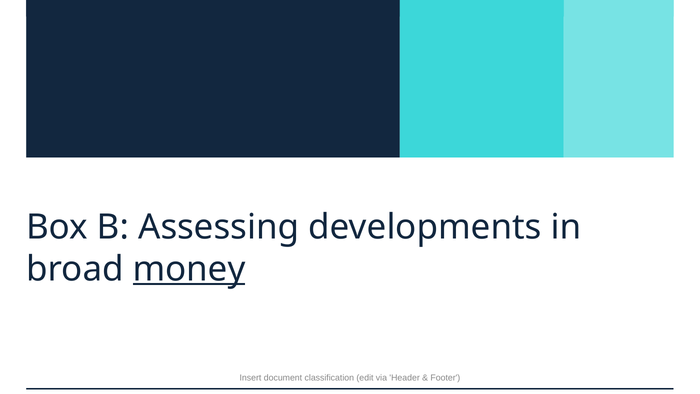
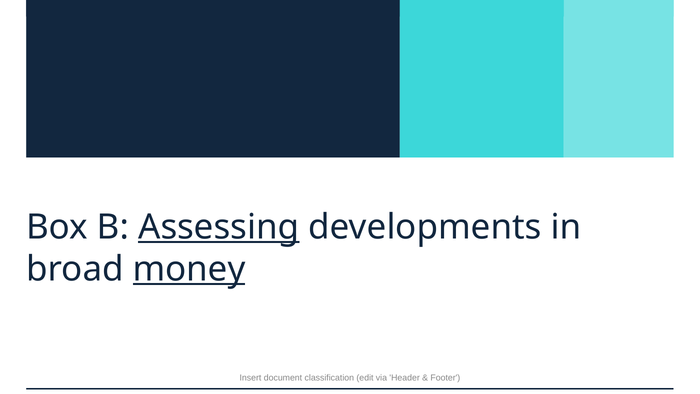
Assessing underline: none -> present (219, 227)
